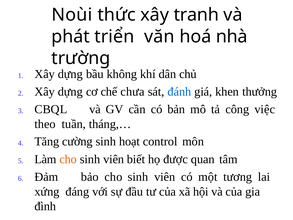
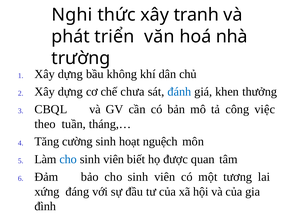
Noùi: Noùi -> Nghi (72, 15)
control: control -> nguệch (160, 141)
cho colour: orange -> blue (68, 159)
